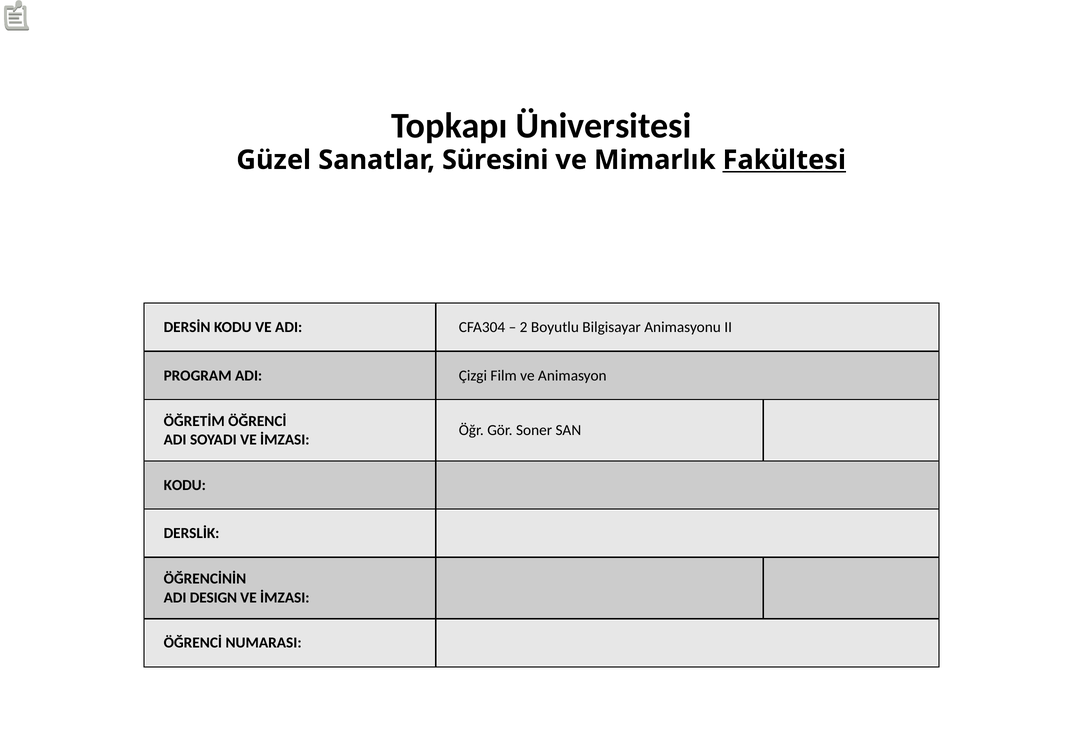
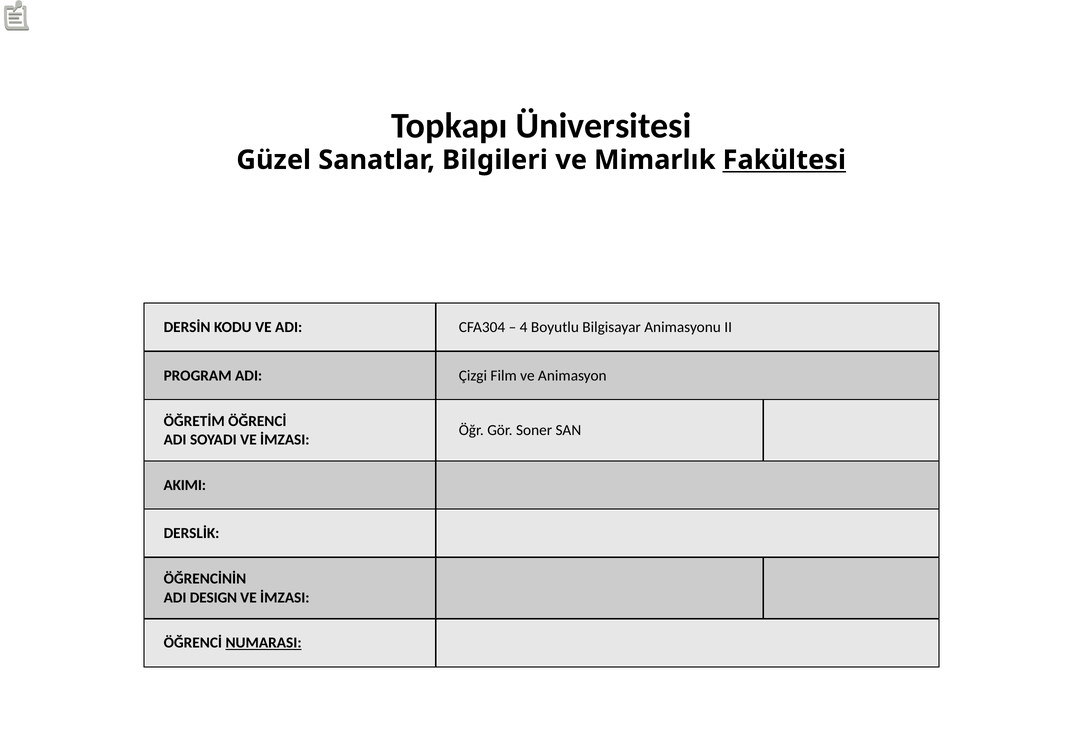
Süresini: Süresini -> Bilgileri (495, 160)
2: 2 -> 4 (524, 327)
KODU: KODU -> AKIMI (185, 485)
NUMARASI underline: none -> present (264, 643)
